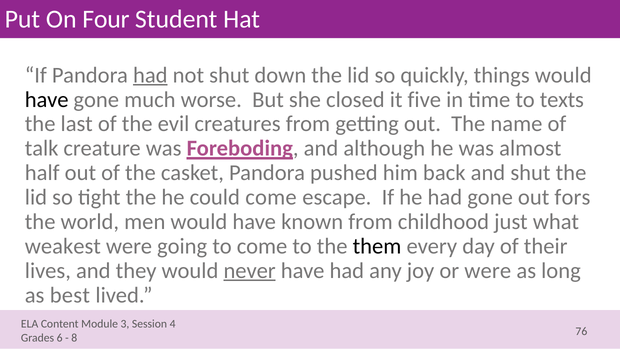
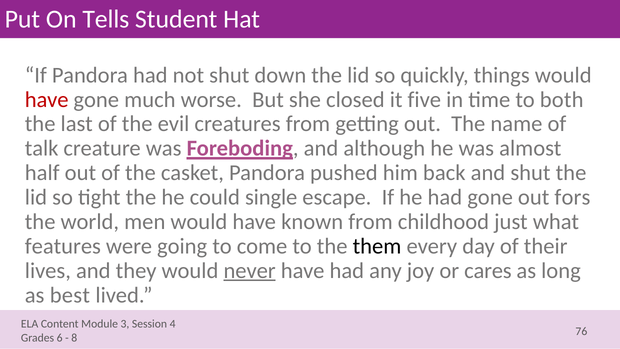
Four: Four -> Tells (106, 19)
had underline: present -> none (150, 75)
have colour: black -> red (47, 99)
texts: texts -> both (562, 99)
could come: come -> single (271, 197)
weakest: weakest -> features (63, 246)
or were: were -> cares (488, 270)
